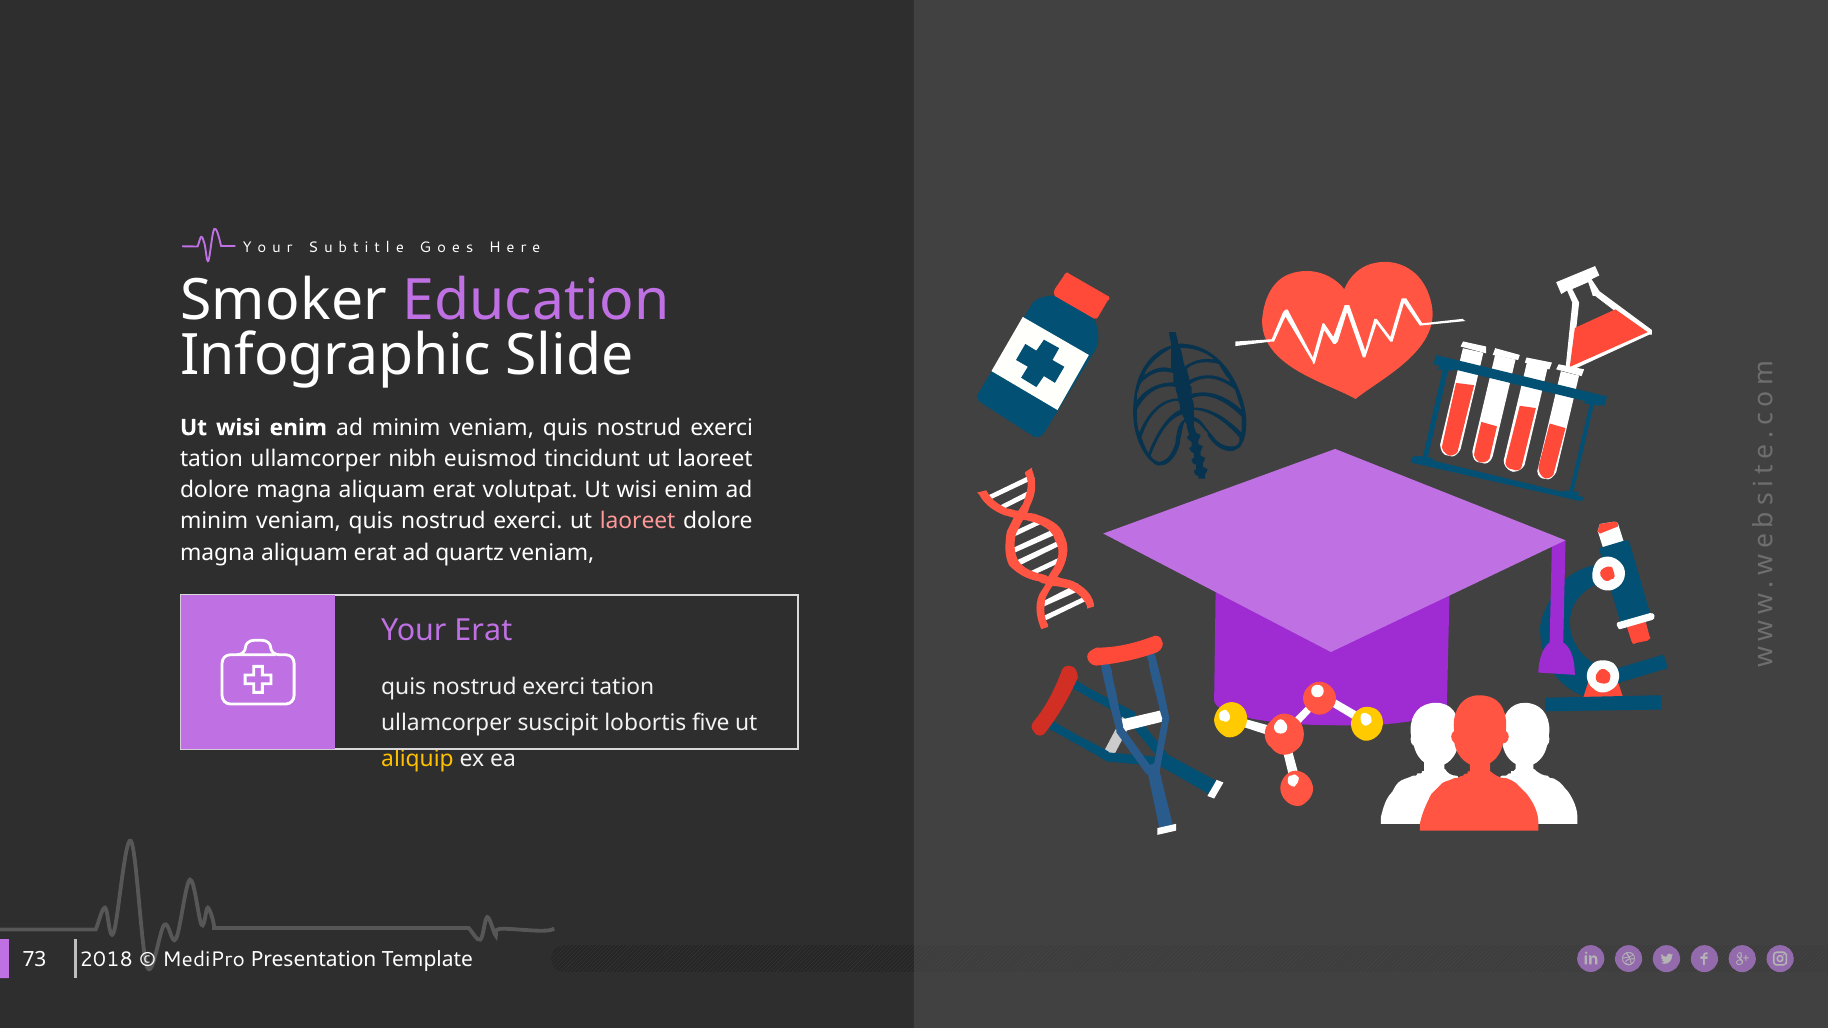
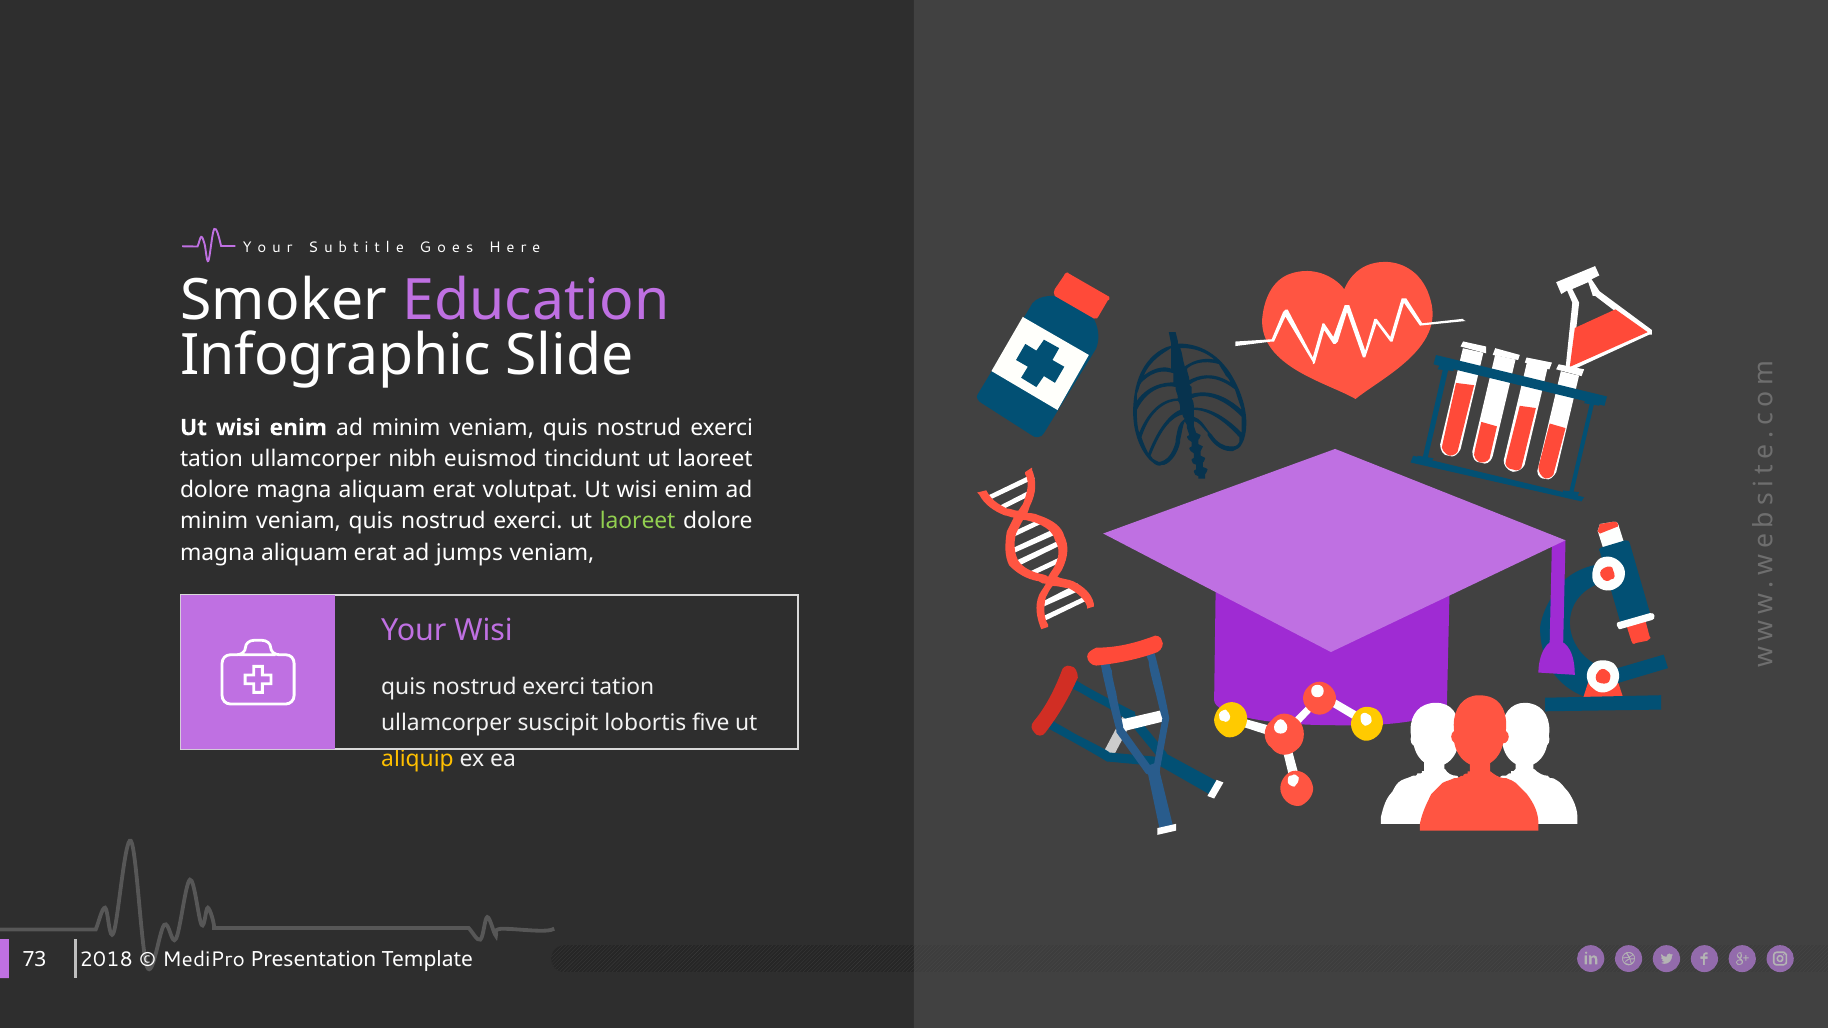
laoreet colour: pink -> light green (638, 522)
quartz: quartz -> jumps (469, 553)
Your Erat: Erat -> Wisi (484, 631)
